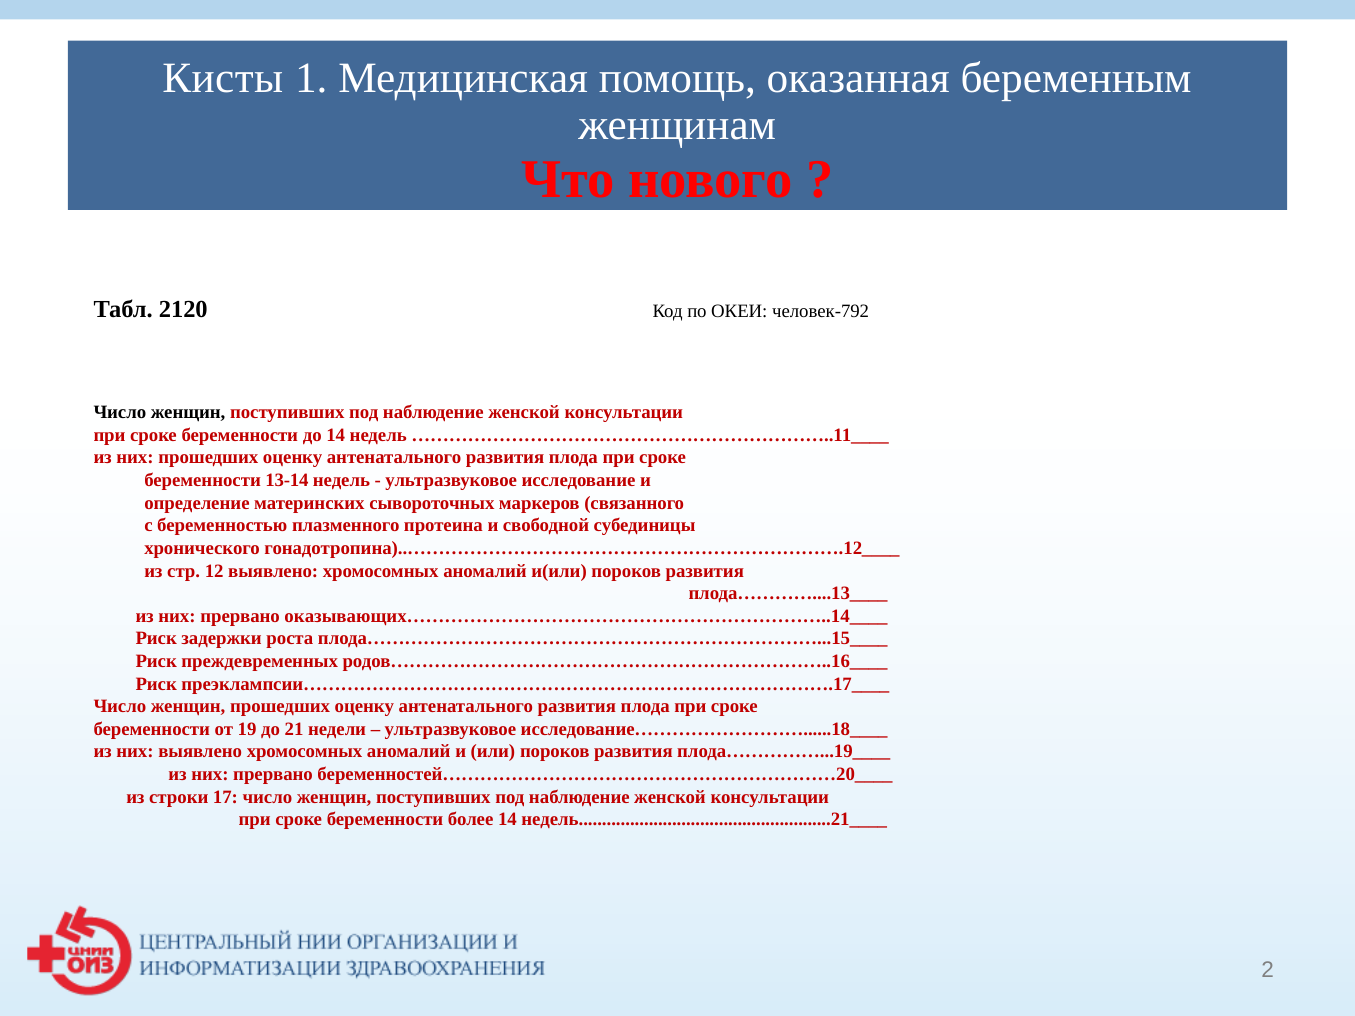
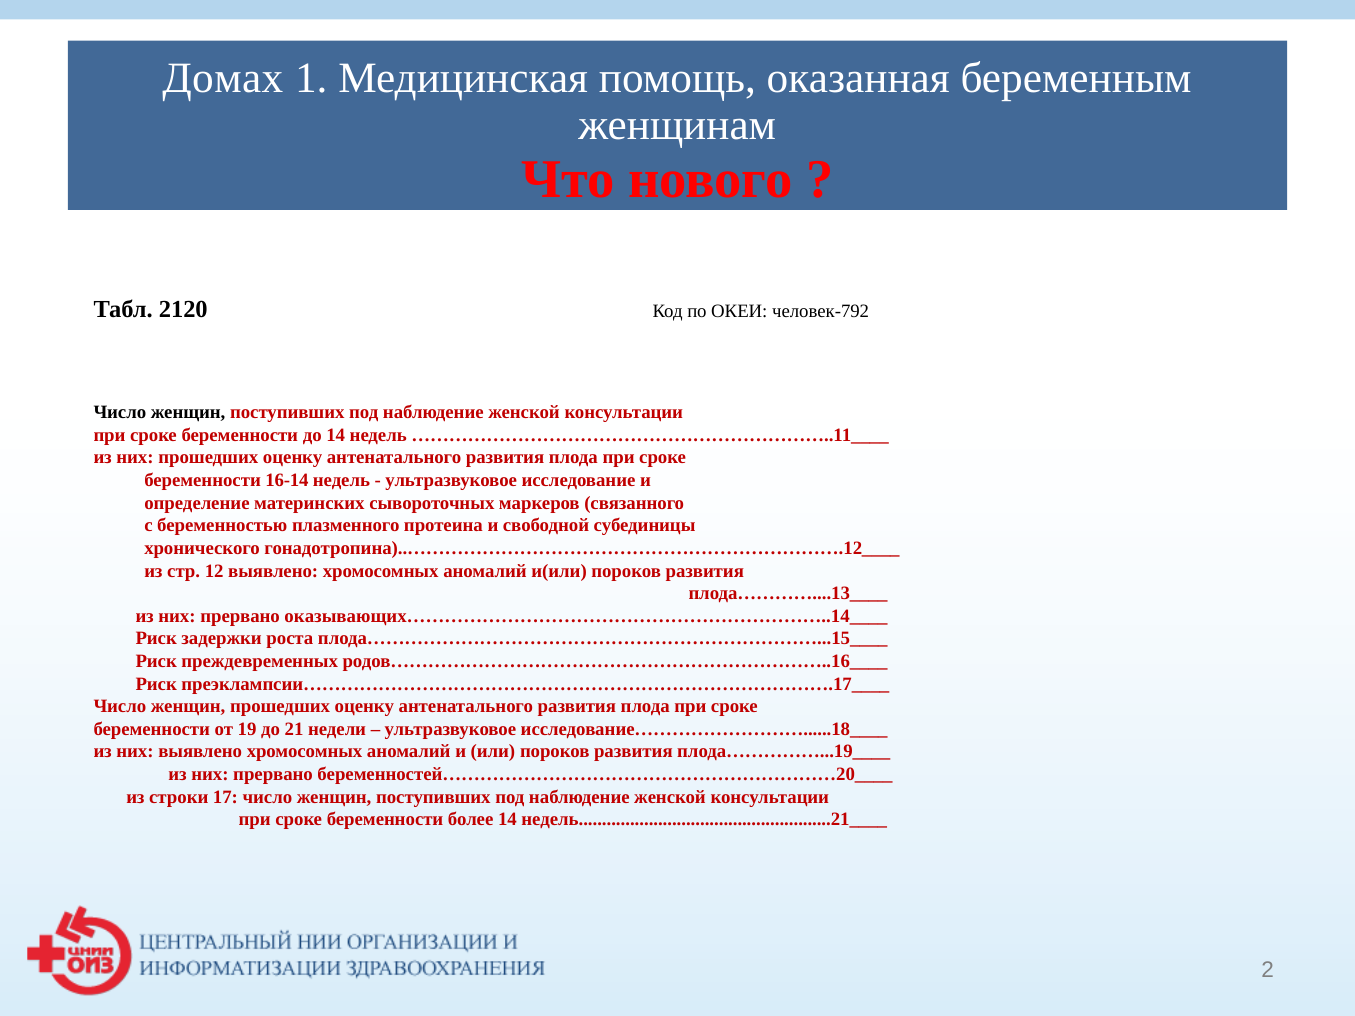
Кисты: Кисты -> Домах (223, 78)
13-14: 13-14 -> 16-14 (287, 480)
